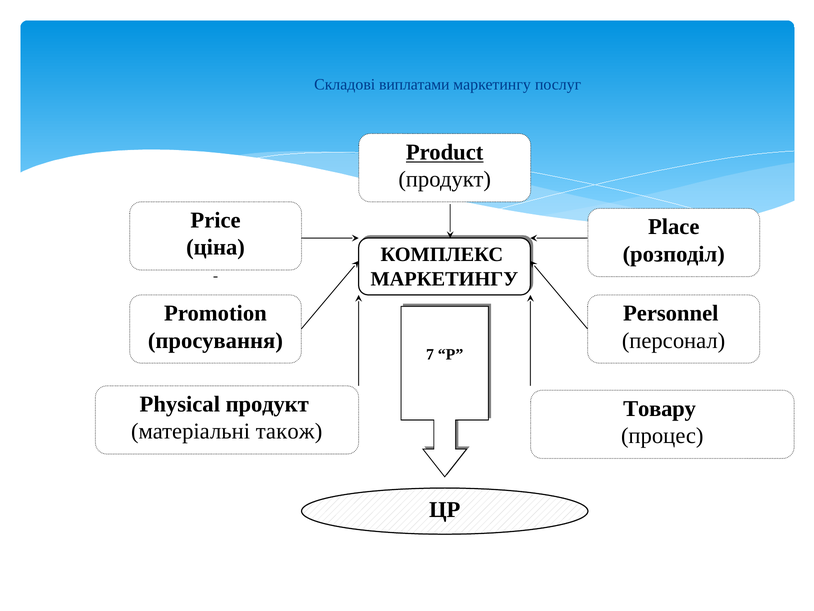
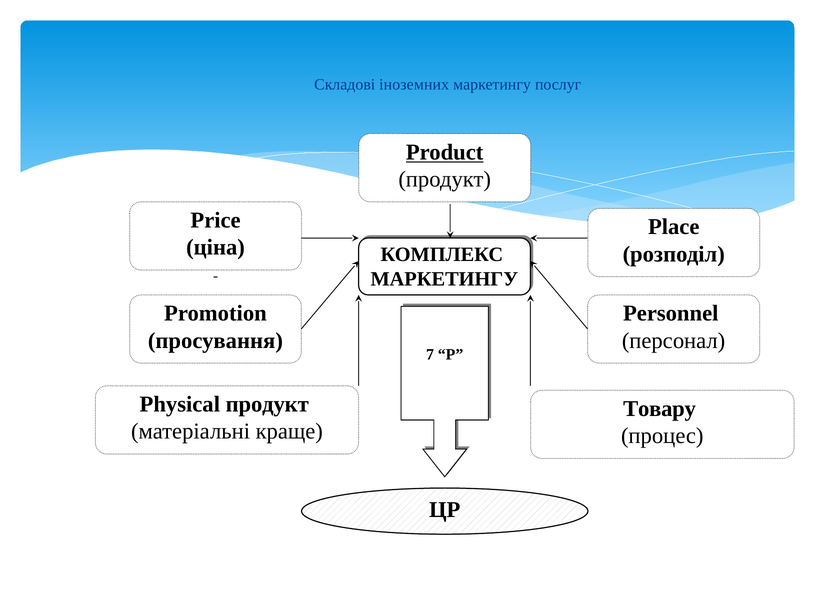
виплатами: виплатами -> іноземних (414, 85)
також: також -> краще (289, 431)
